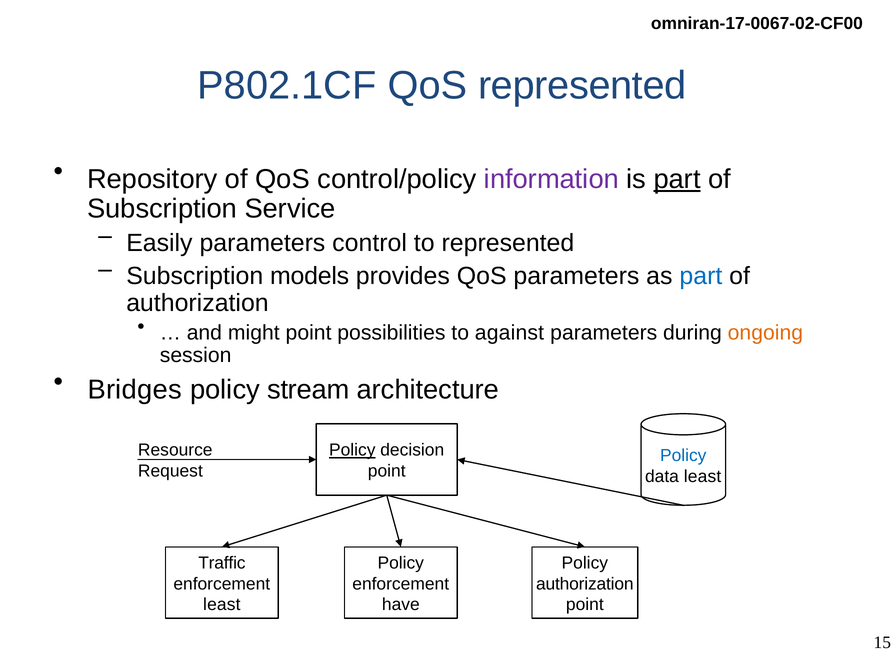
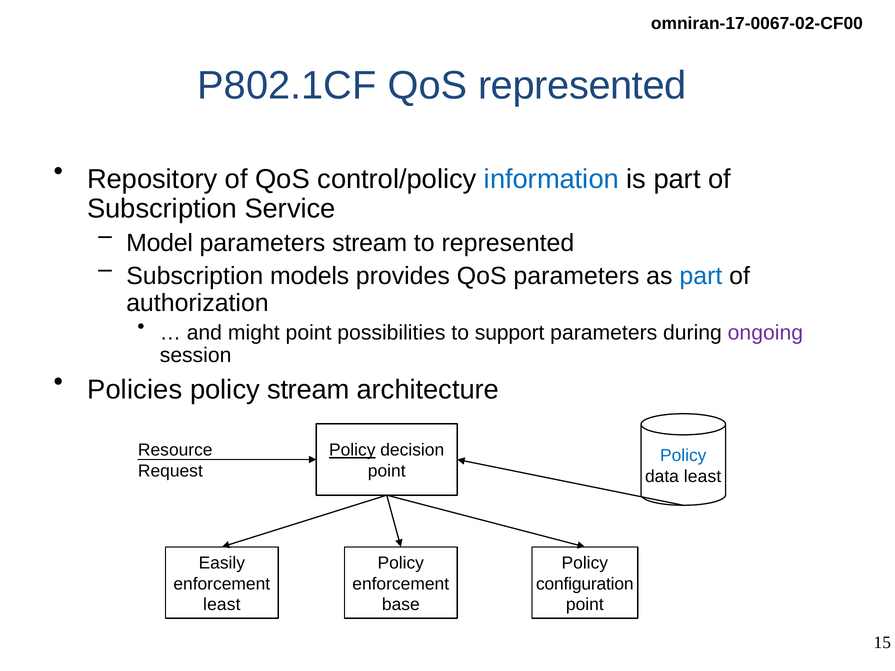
information colour: purple -> blue (551, 179)
part underline: present -> none (677, 179)
Easily: Easily -> Model (160, 243)
parameters control: control -> stream (370, 243)
against: against -> support (510, 333)
ongoing colour: orange -> purple (765, 333)
Bridges: Bridges -> Policies (135, 390)
Traffic: Traffic -> Easily (222, 563)
authorization: authorization -> configuration (585, 584)
have: have -> base (401, 605)
